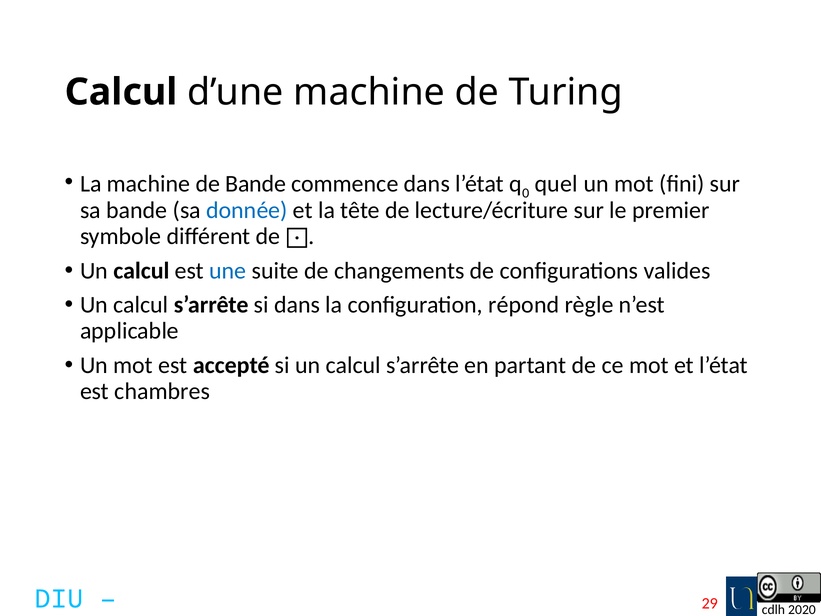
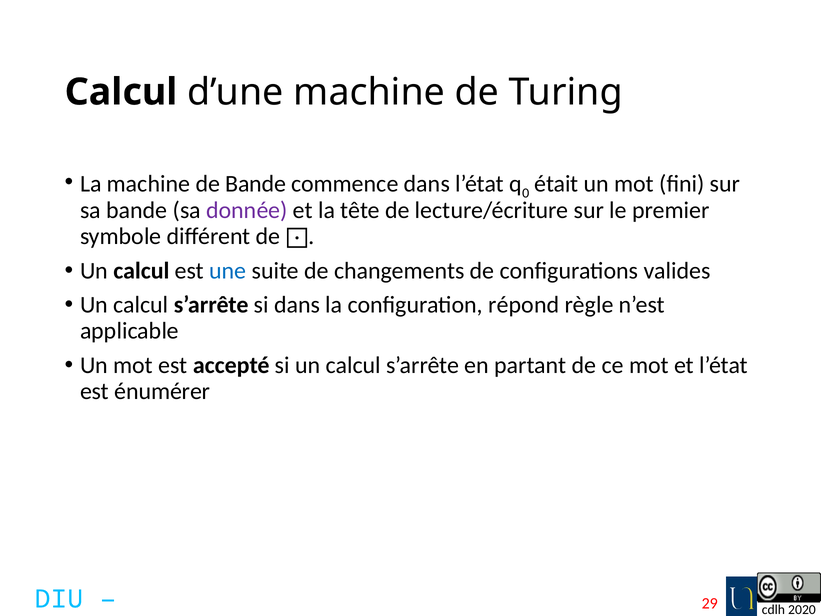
quel: quel -> était (556, 184)
donnée colour: blue -> purple (247, 210)
chambres: chambres -> énumérer (162, 391)
